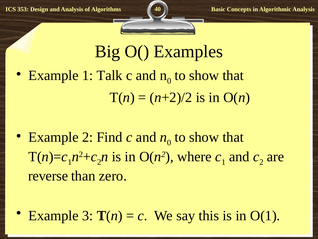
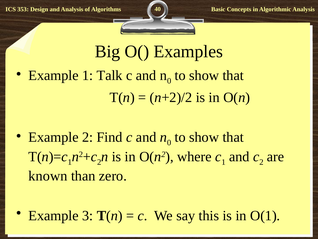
reverse: reverse -> known (48, 176)
